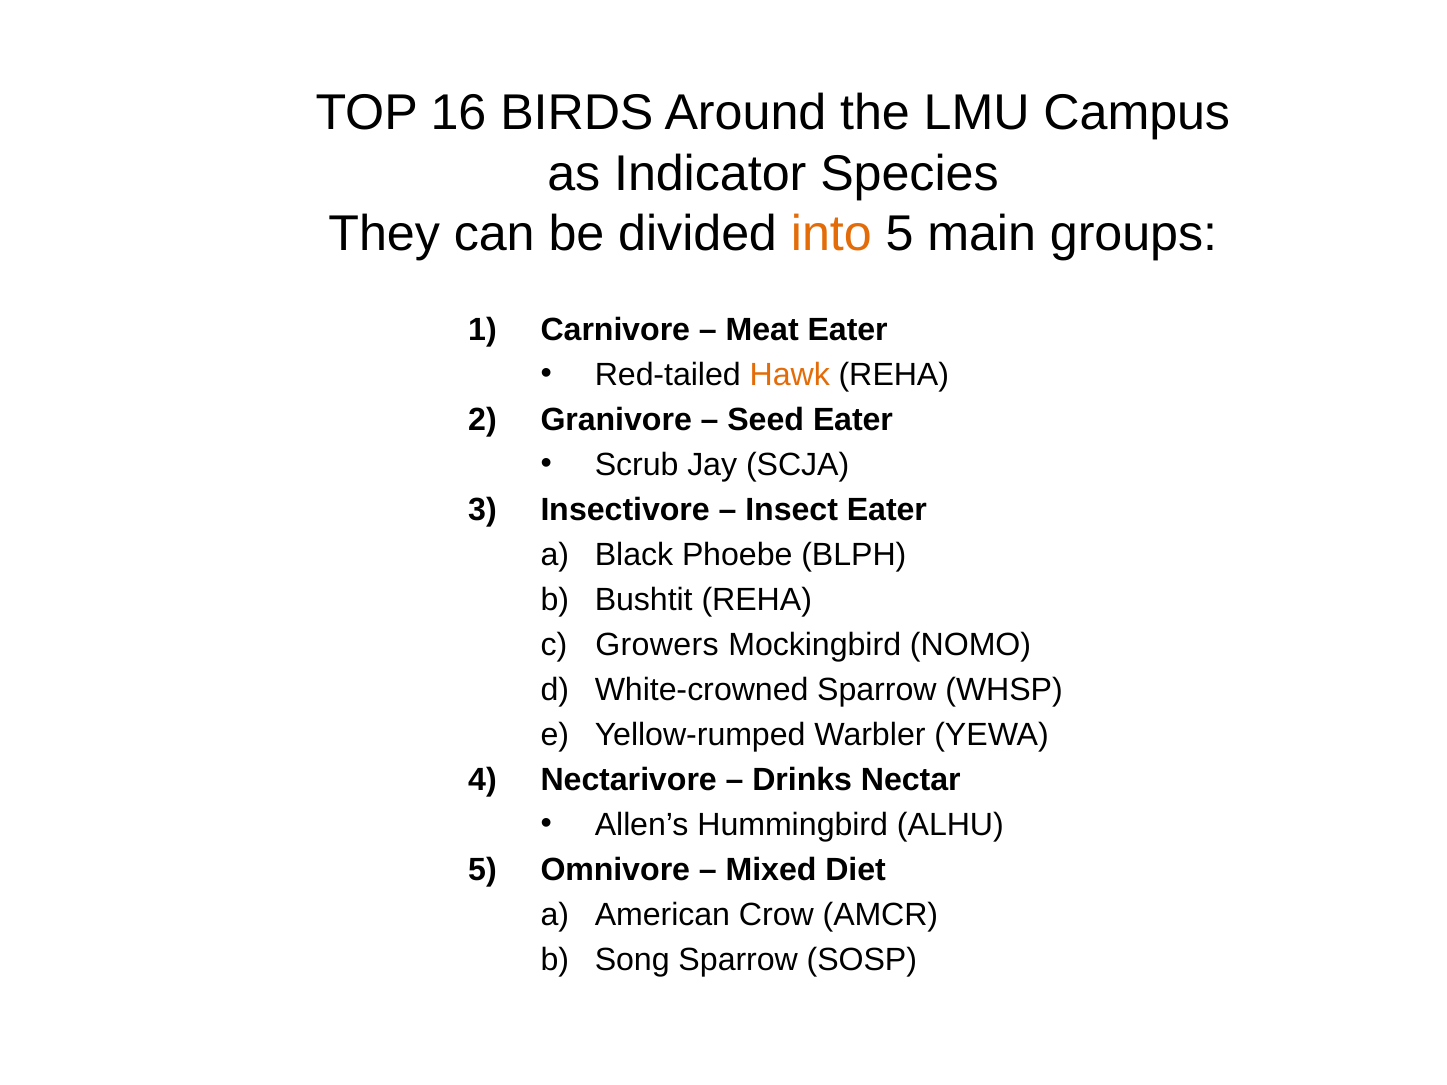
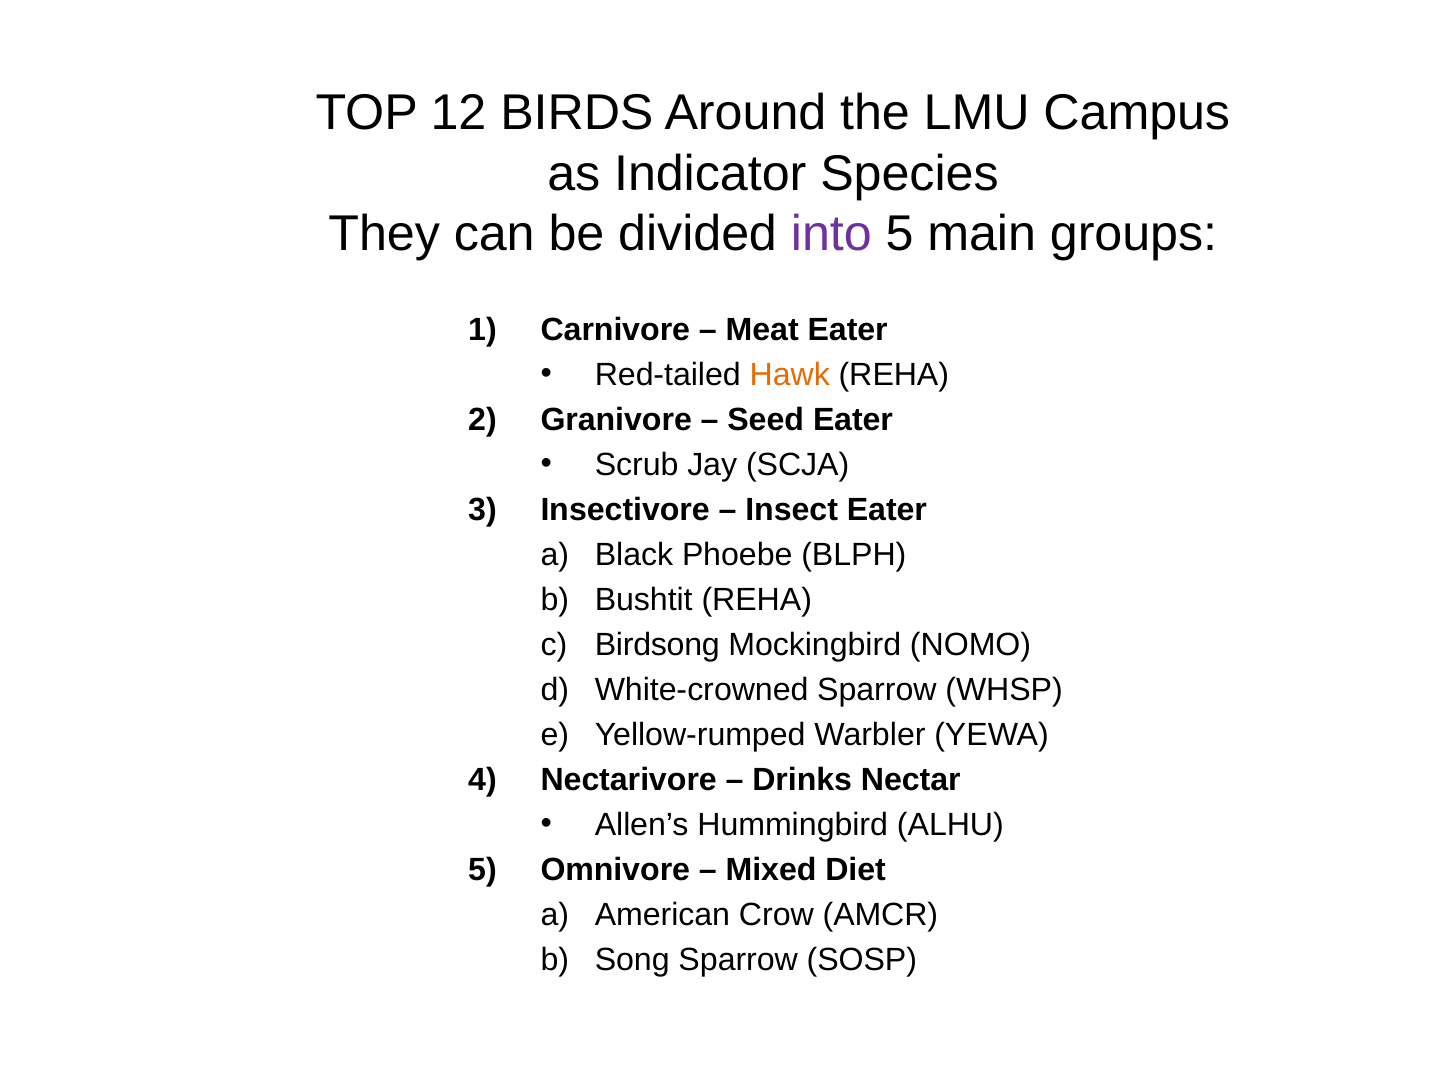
16: 16 -> 12 (458, 113)
into colour: orange -> purple (831, 234)
Growers: Growers -> Birdsong (657, 645)
